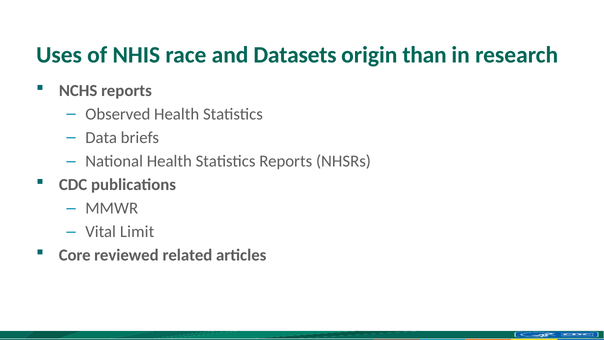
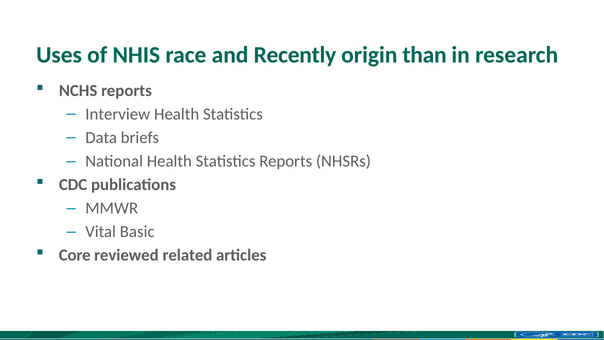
Datasets: Datasets -> Recently (295, 55)
Observed: Observed -> Interview (118, 114)
Limit: Limit -> Basic (137, 232)
